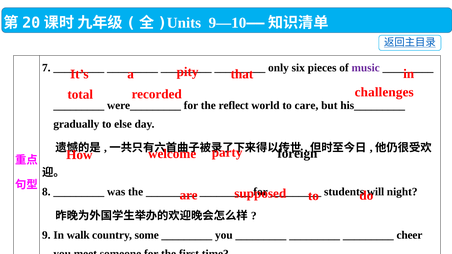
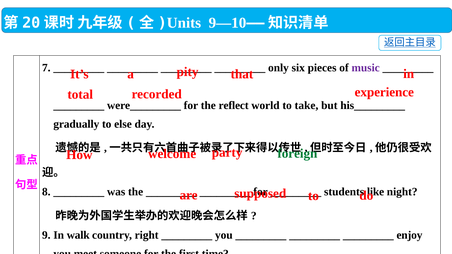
challenges: challenges -> experience (384, 92)
care: care -> take (306, 105)
foreign colour: black -> green (297, 154)
will: will -> like (376, 192)
some: some -> right (147, 235)
cheer: cheer -> enjoy (409, 235)
